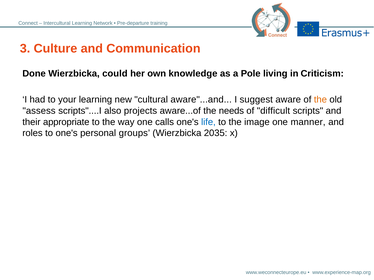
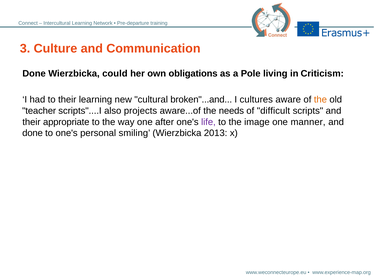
knowledge: knowledge -> obligations (193, 74)
to your: your -> their (67, 100)
aware"...and: aware"...and -> broken"...and (201, 100)
suggest: suggest -> cultures (256, 100)
assess: assess -> teacher (39, 111)
calls: calls -> after (165, 122)
life colour: blue -> purple (208, 122)
roles: roles -> done (33, 133)
groups: groups -> smiling (134, 133)
2035: 2035 -> 2013 (216, 133)
